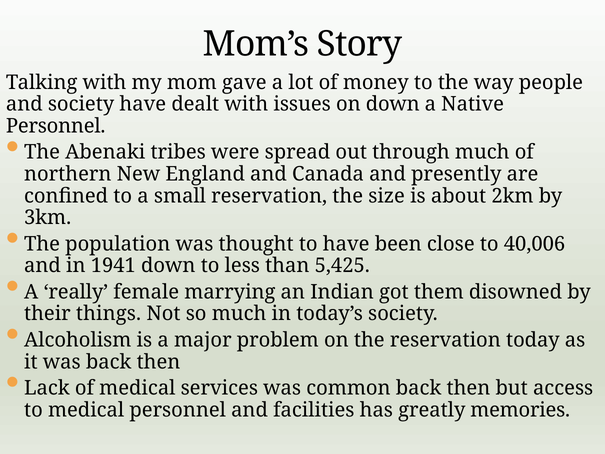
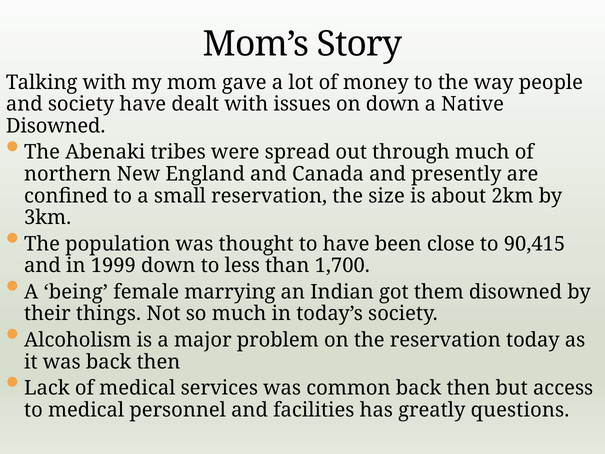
Personnel: Personnel -> Disowned (56, 126)
40,006: 40,006 -> 90,415 (535, 244)
1941: 1941 -> 1999 (113, 266)
5,425: 5,425 -> 1,700 (342, 266)
really: really -> being (76, 292)
memories: memories -> questions (520, 410)
